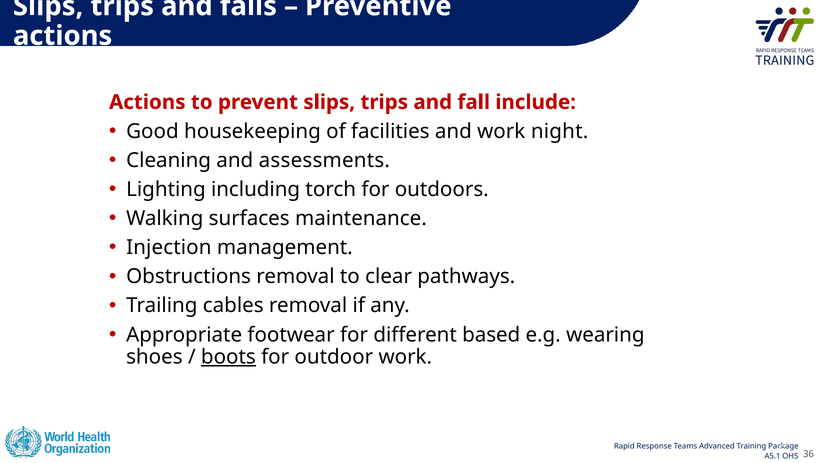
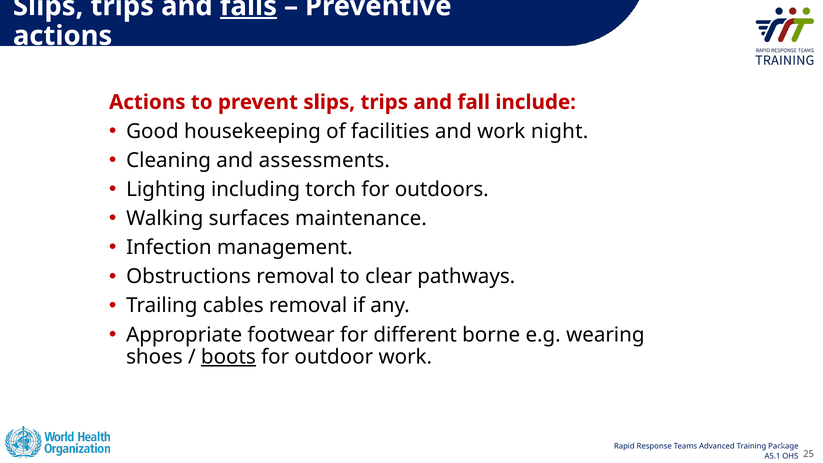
falls underline: none -> present (248, 6)
Injection: Injection -> Infection (169, 247)
based: based -> borne (491, 335)
36: 36 -> 25 (809, 454)
